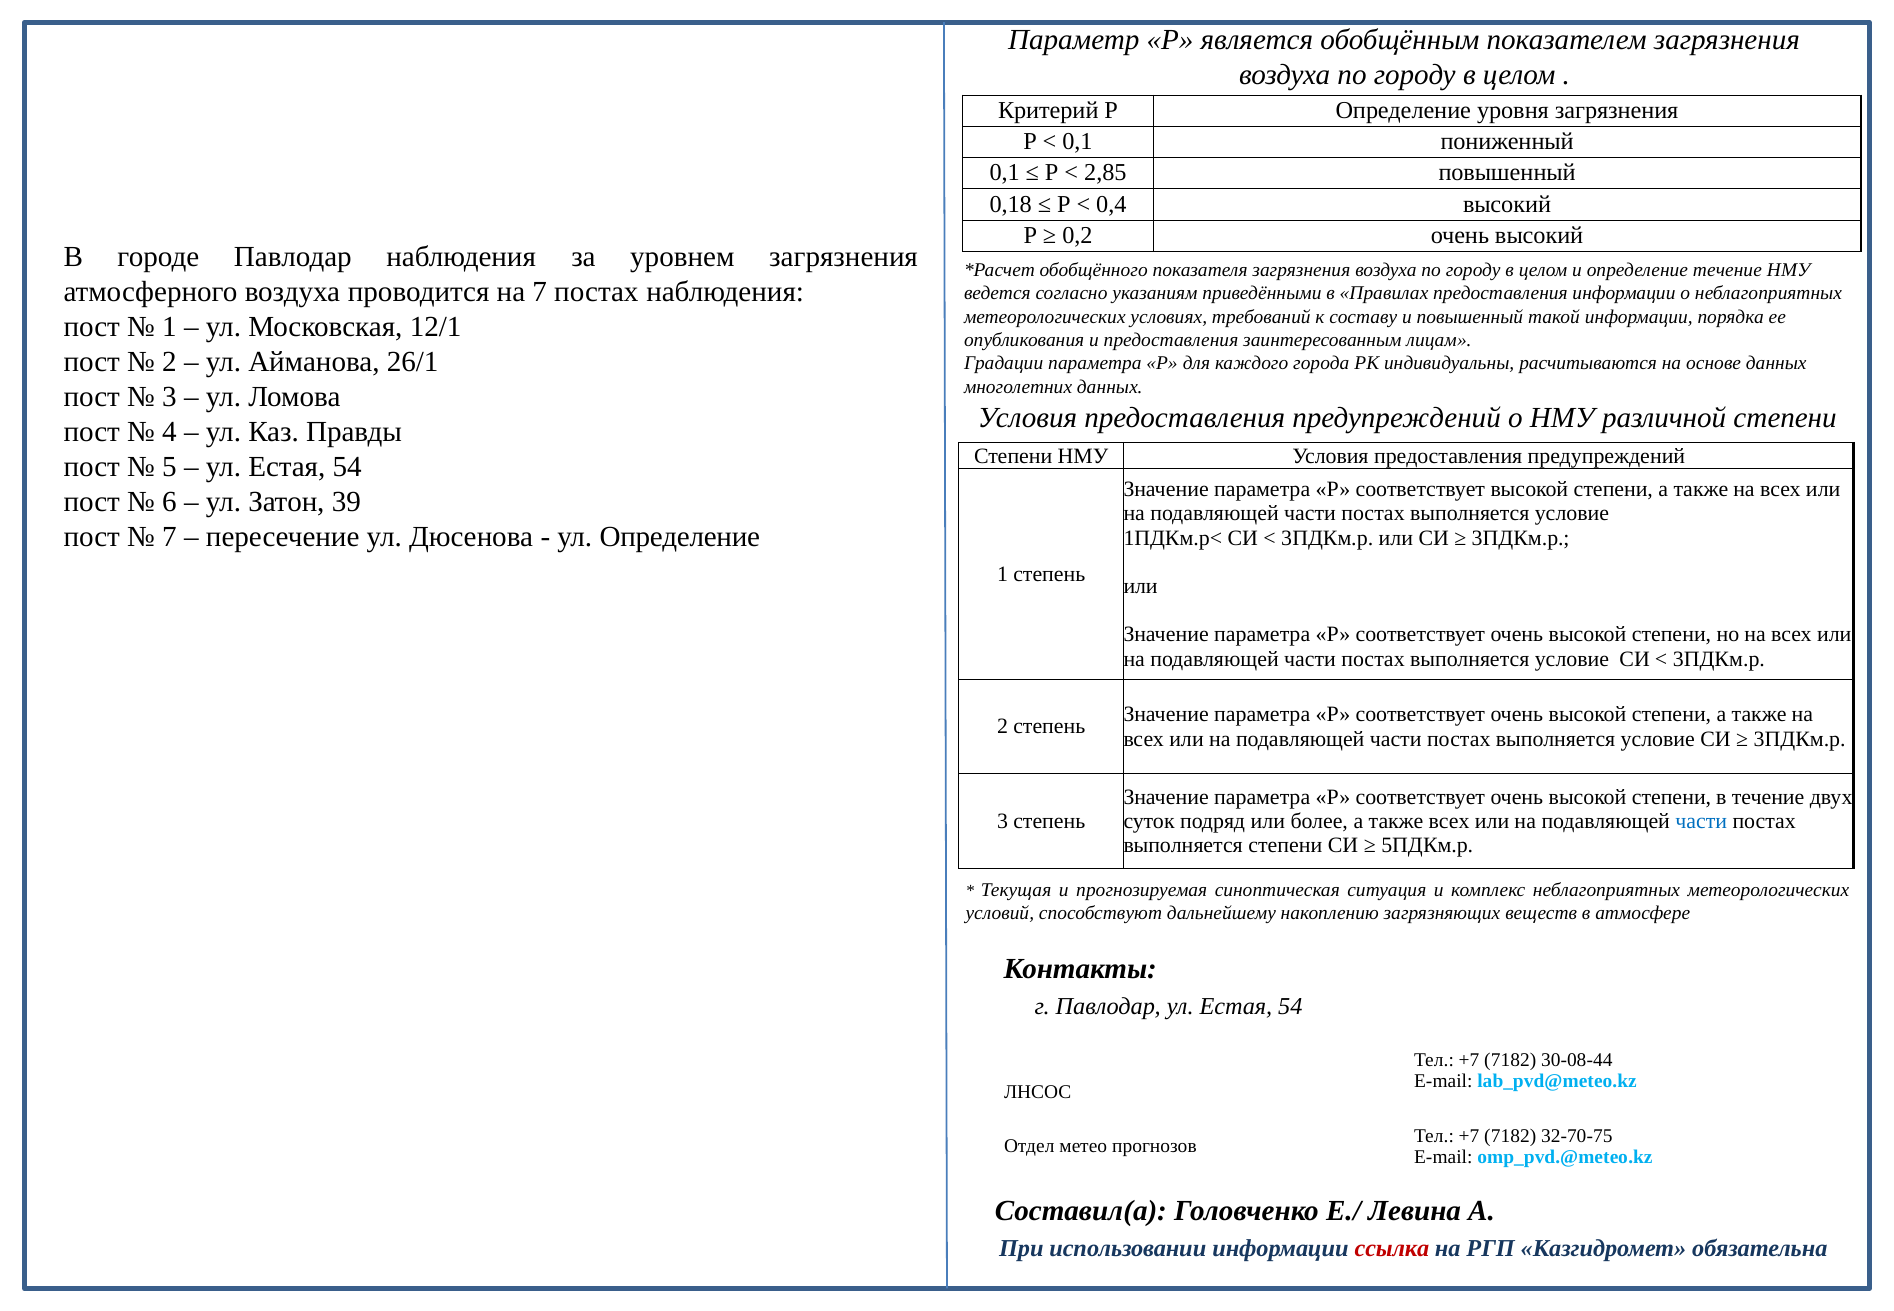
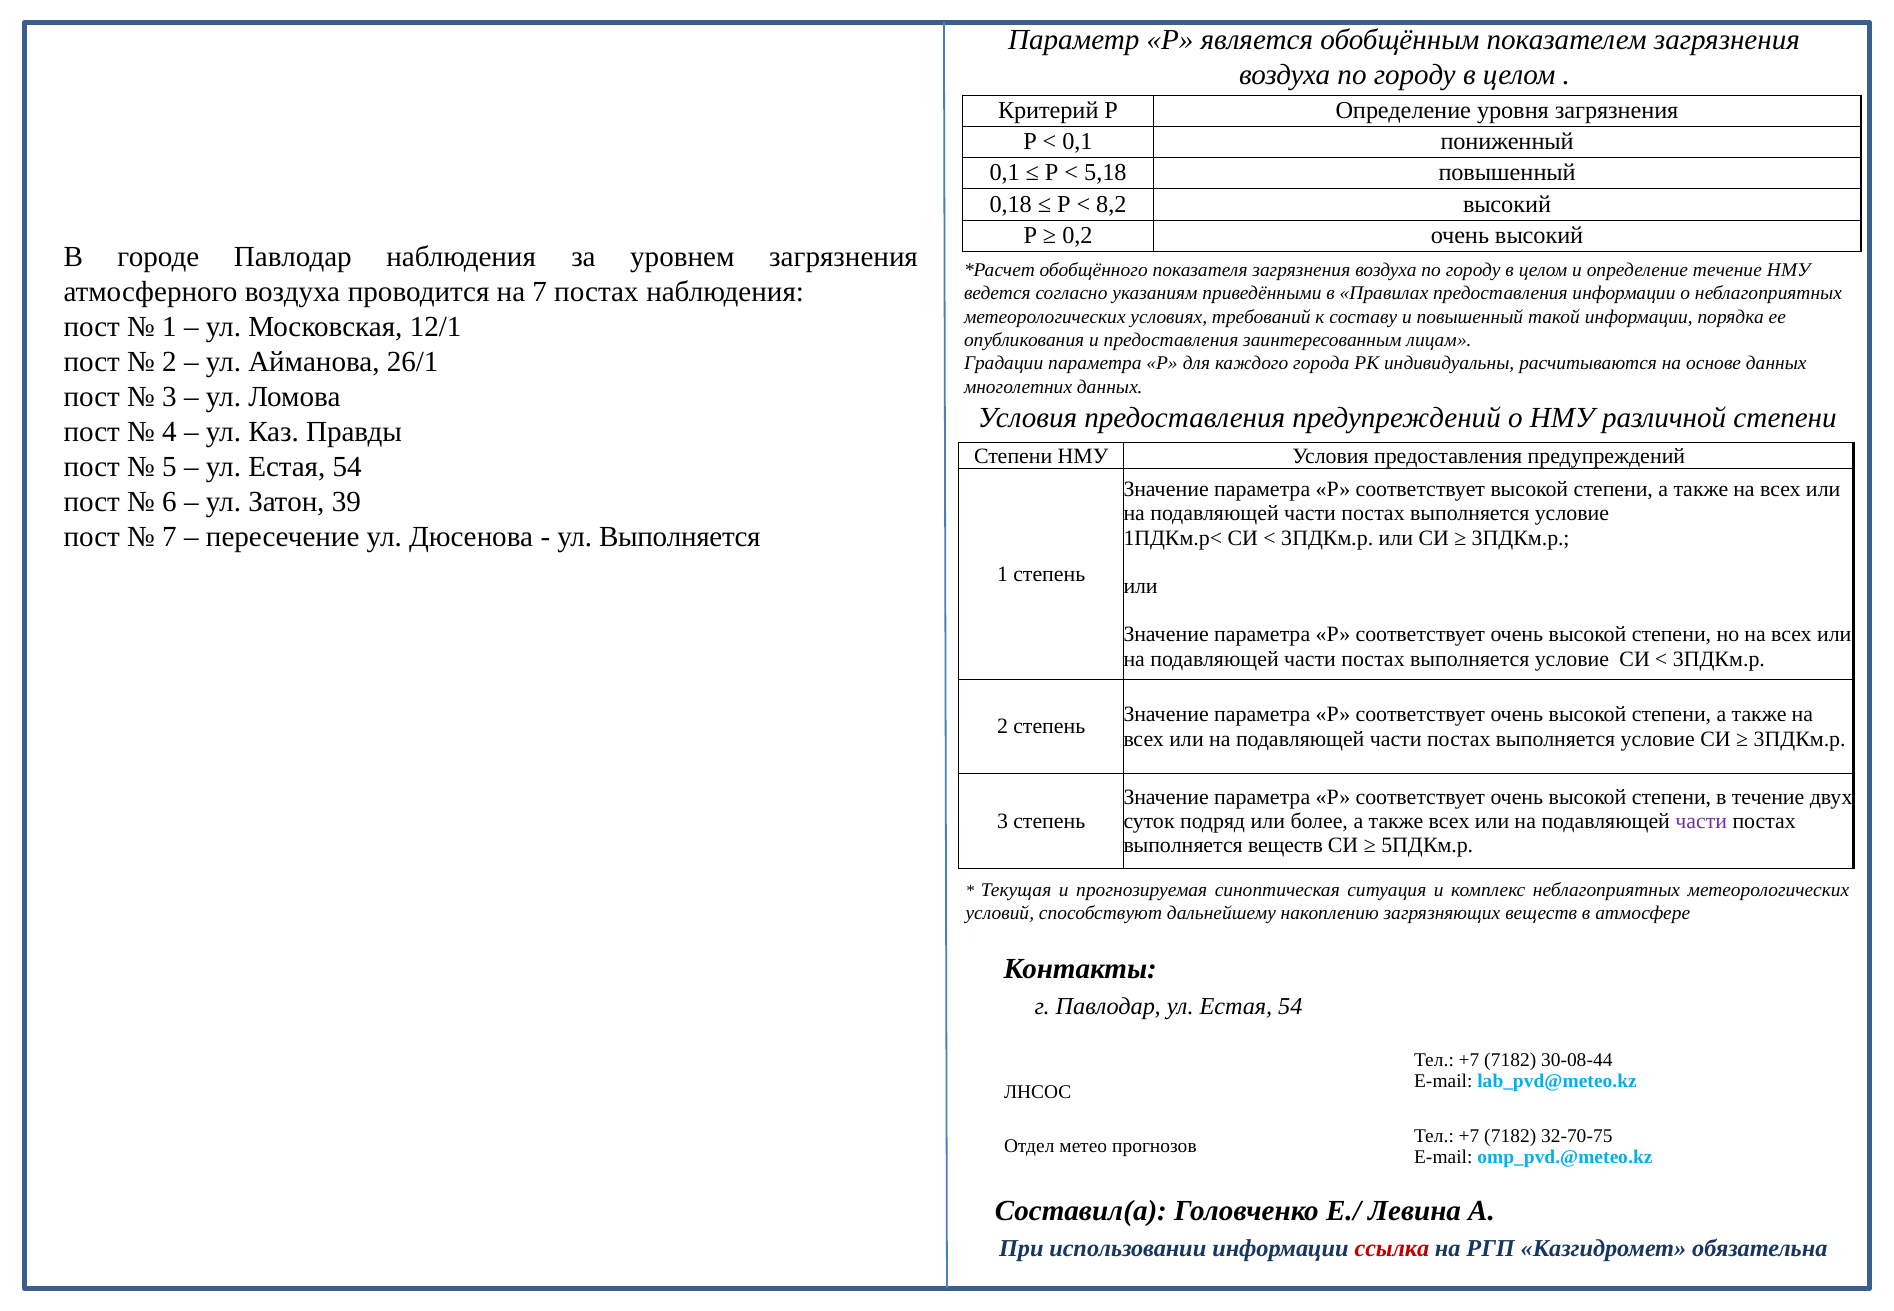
2,85: 2,85 -> 5,18 (1105, 173)
0,4: 0,4 -> 8,2 (1111, 204)
ул Определение: Определение -> Выполняется (680, 537)
части colour: blue -> purple (1701, 822)
выполняется степени: степени -> веществ (1285, 846)
